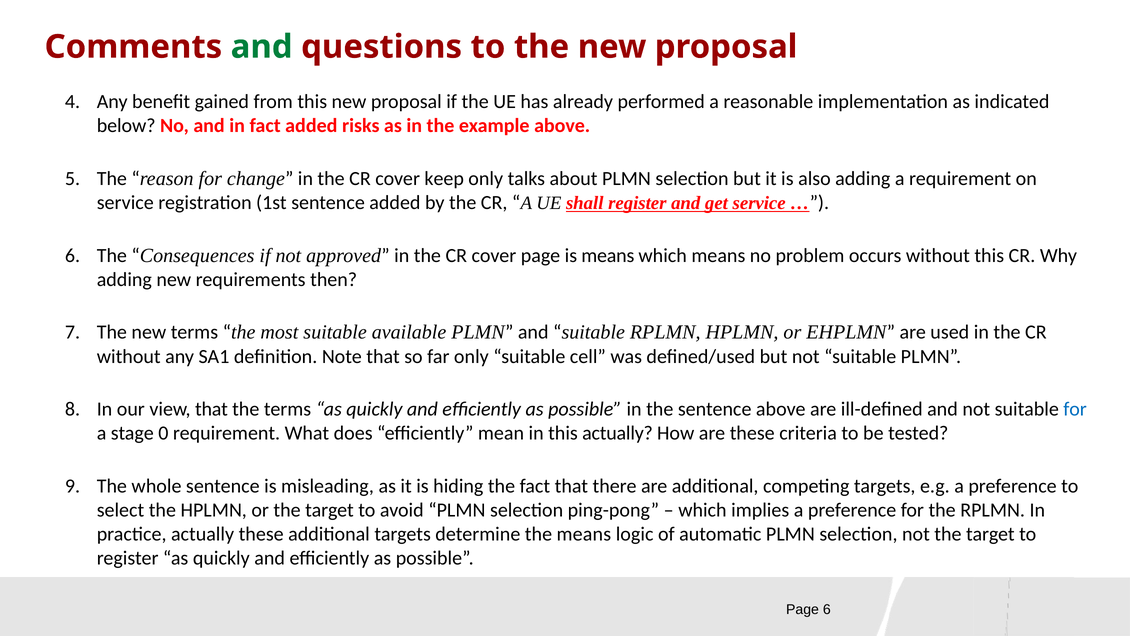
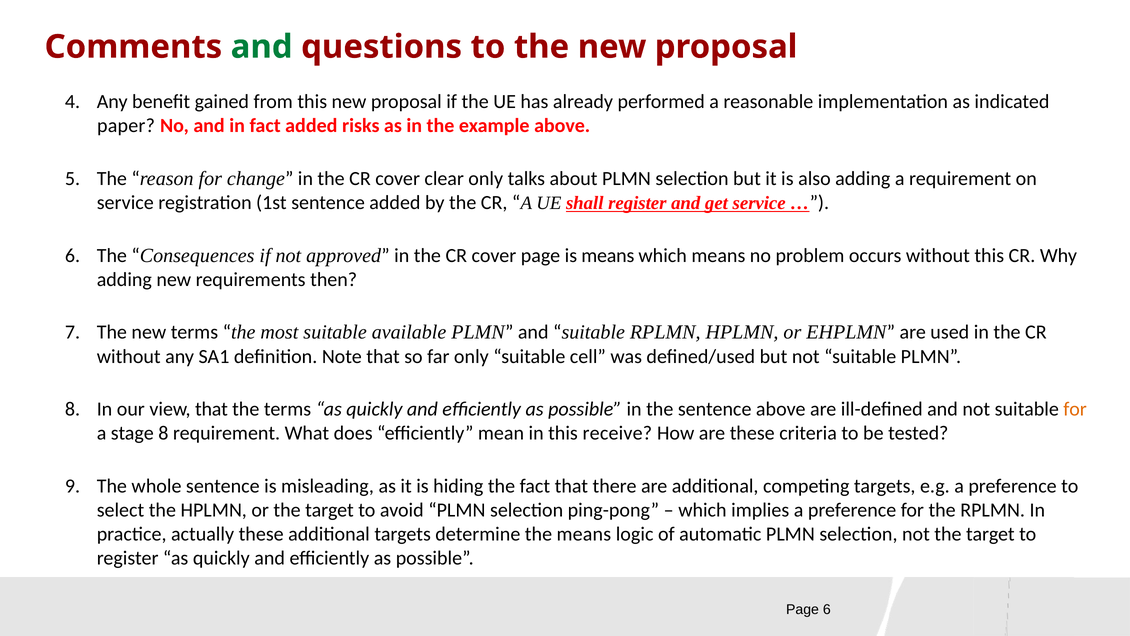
below: below -> paper (126, 126)
keep: keep -> clear (444, 179)
for colour: blue -> orange (1075, 409)
stage 0: 0 -> 8 (163, 433)
this actually: actually -> receive (617, 433)
